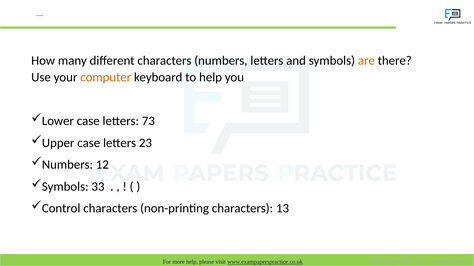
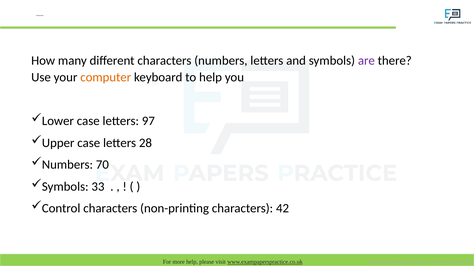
are colour: orange -> purple (366, 61)
73: 73 -> 97 (148, 121)
23: 23 -> 28 (145, 143)
12: 12 -> 70 (102, 165)
13: 13 -> 42 (283, 209)
